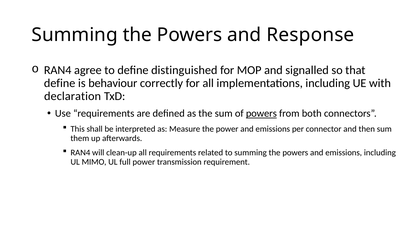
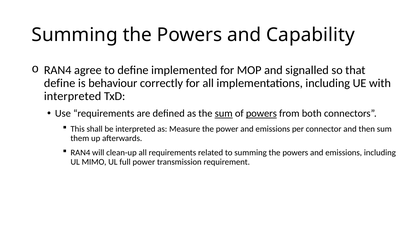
Response: Response -> Capability (311, 35)
distinguished: distinguished -> implemented (184, 70)
declaration: declaration -> interpreted (73, 96)
sum underline: none -> present (224, 114)
